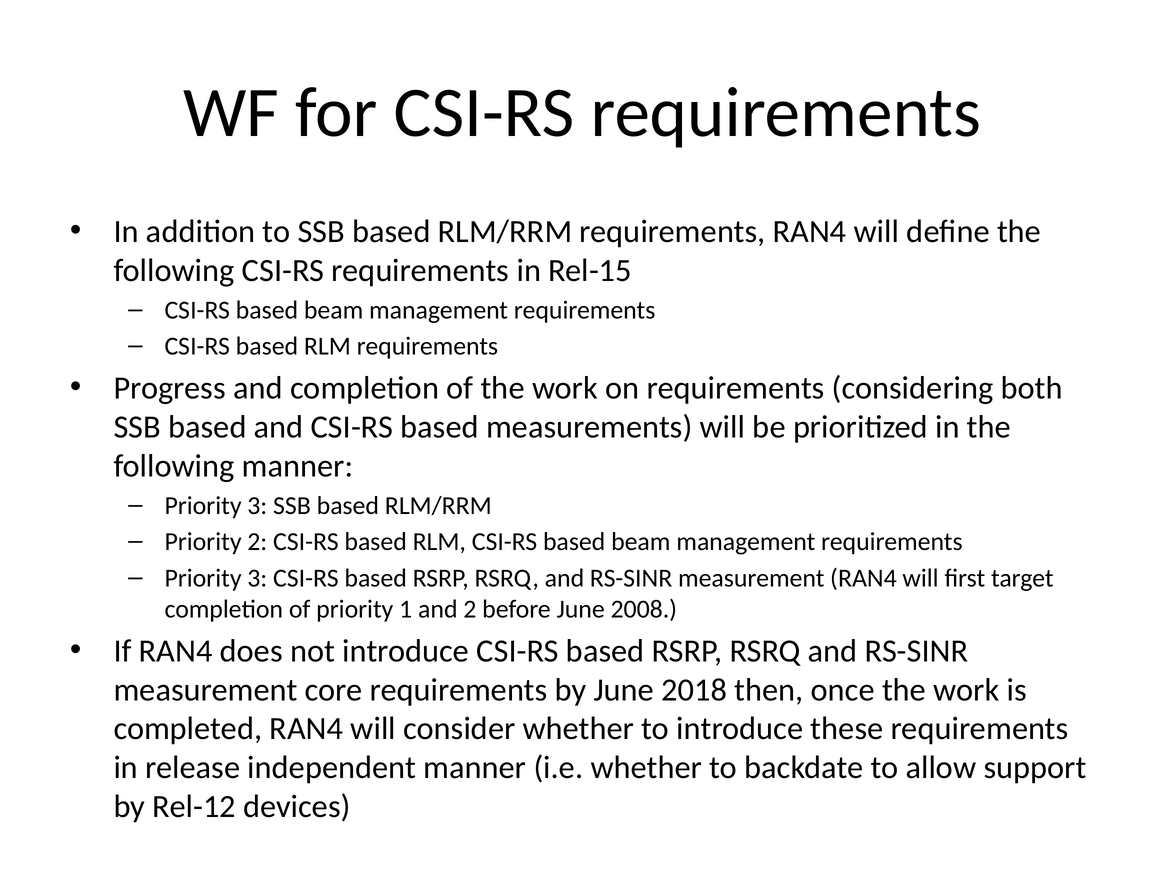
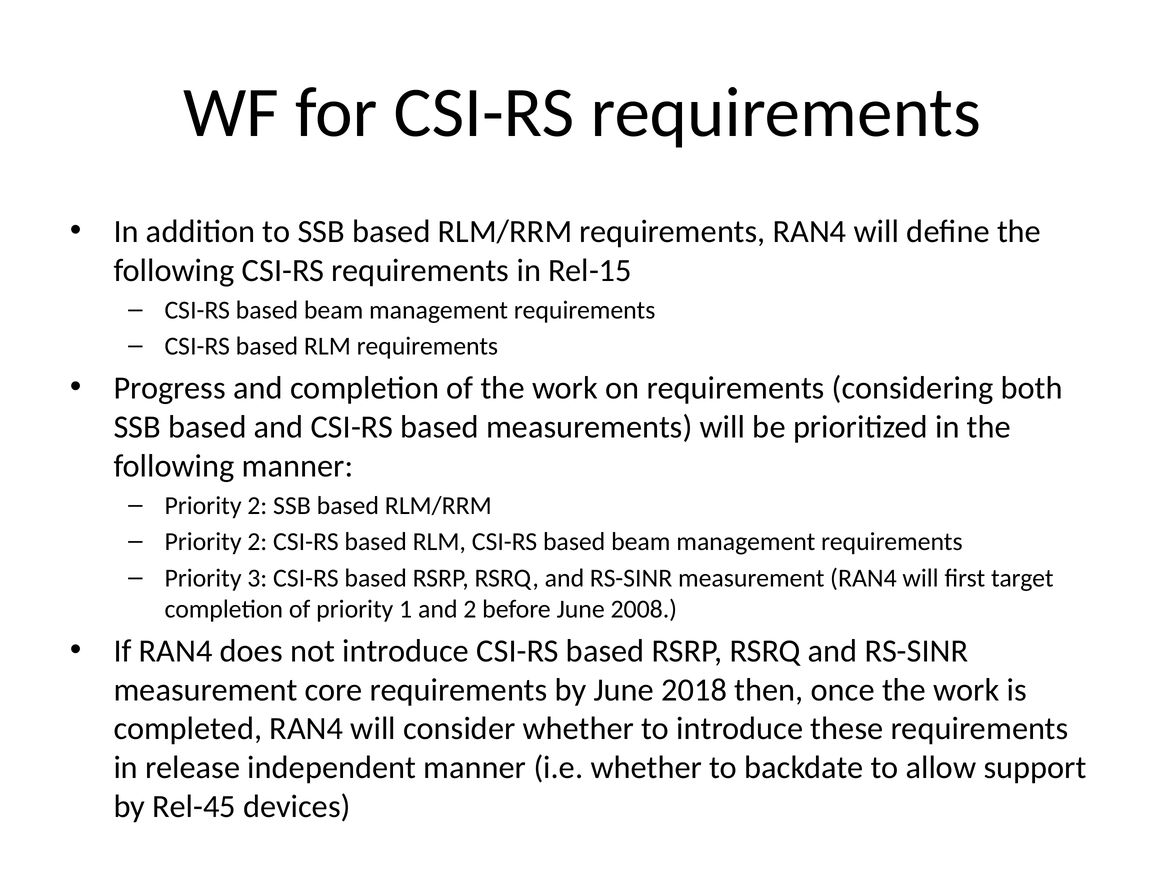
3: 3 -> 2 (257, 505)
Rel-12: Rel-12 -> Rel-45 (194, 806)
